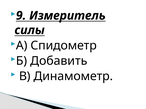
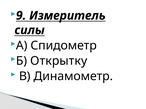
Добавить: Добавить -> Открытку (59, 61)
